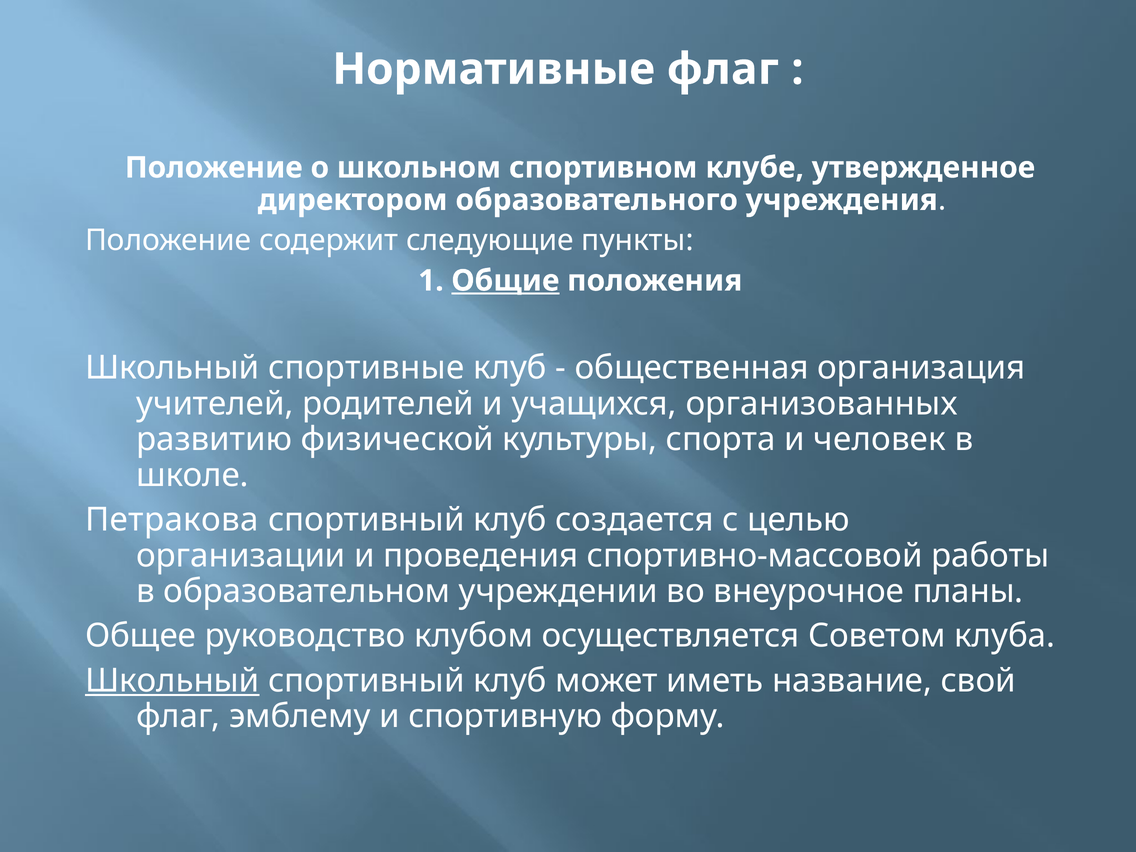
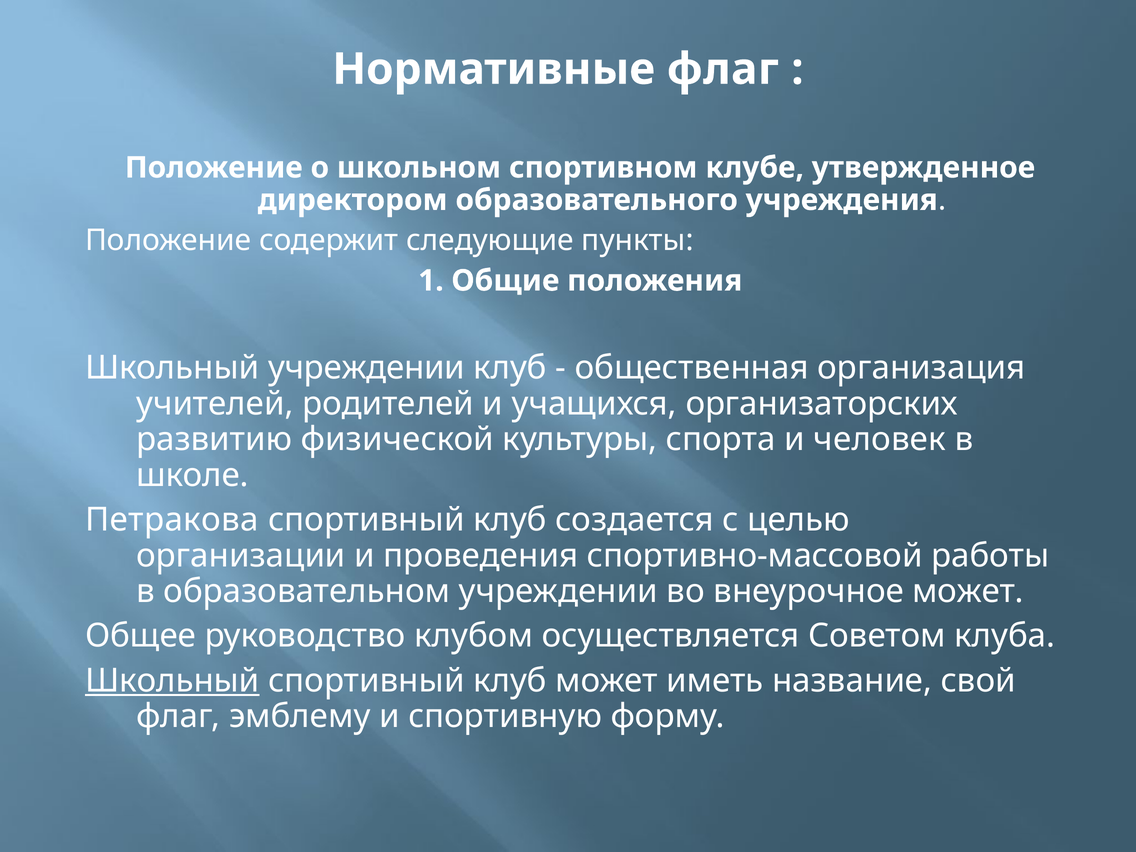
Общие underline: present -> none (505, 281)
Школьный спортивные: спортивные -> учреждении (366, 368)
организованных: организованных -> организаторских (822, 404)
внеурочное планы: планы -> может (968, 591)
